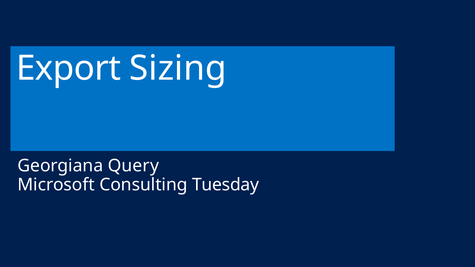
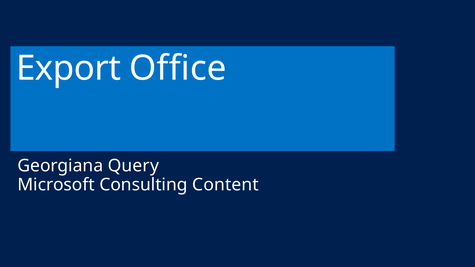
Sizing: Sizing -> Office (178, 68)
Tuesday: Tuesday -> Content (225, 185)
